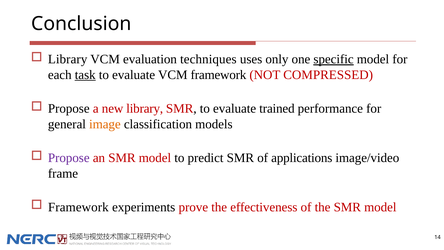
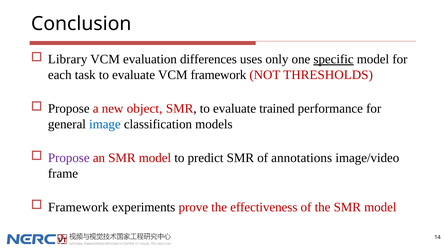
techniques: techniques -> differences (208, 59)
task underline: present -> none (85, 75)
COMPRESSED: COMPRESSED -> THRESHOLDS (328, 75)
new library: library -> object (145, 108)
image colour: orange -> blue (105, 124)
applications: applications -> annotations (302, 158)
